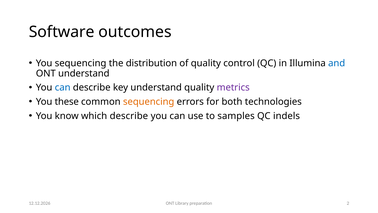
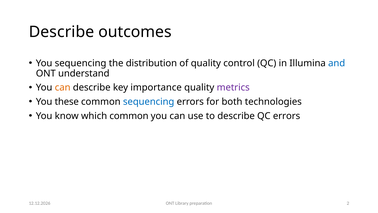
Software: Software -> Describe (62, 32)
can colour: blue -> orange (63, 87)
key understand: understand -> importance (156, 87)
sequencing colour: orange -> blue (149, 102)
which describe: describe -> common (129, 116)
to samples: samples -> describe (236, 116)
QC indels: indels -> errors (287, 116)
